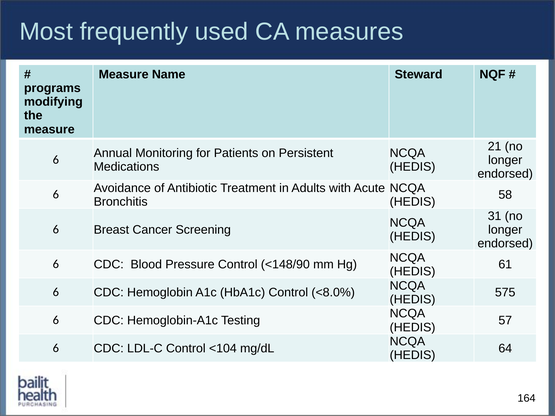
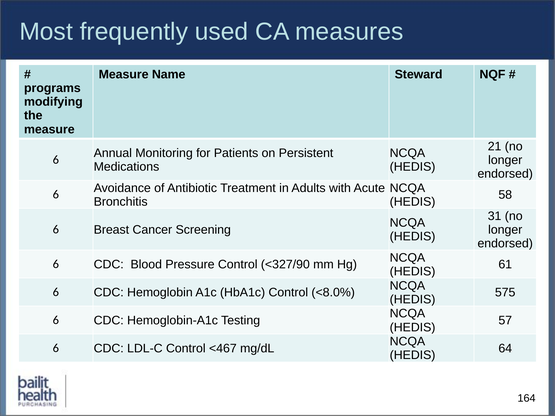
<148/90: <148/90 -> <327/90 (285, 265)
<104: <104 -> <467 (223, 349)
